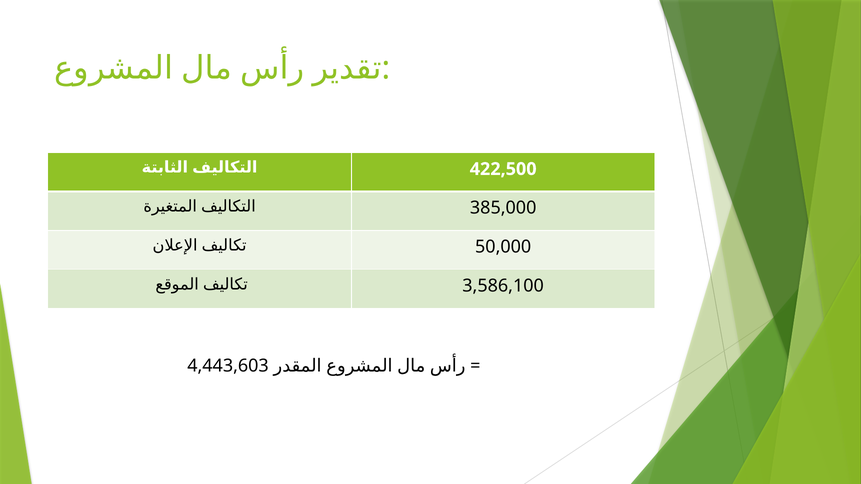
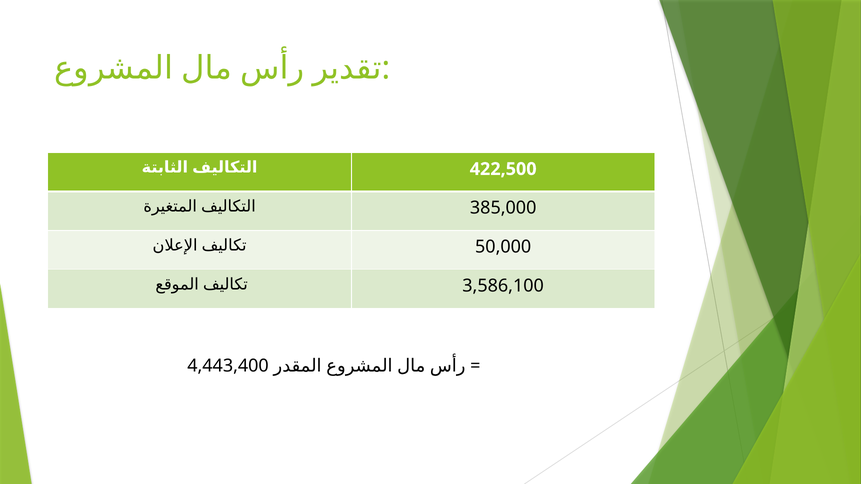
4,443,603: 4,443,603 -> 4,443,400 (228, 366)
